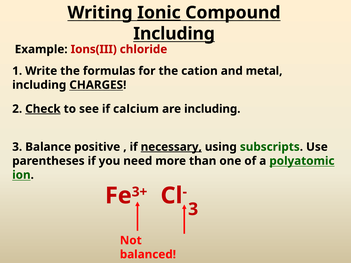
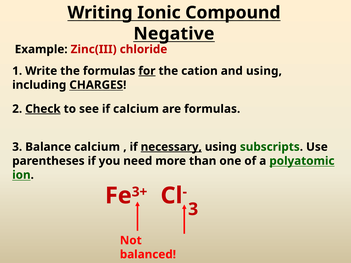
Ionic underline: present -> none (159, 13)
Including: Including -> Negative (174, 34)
Ions(III: Ions(III -> Zinc(III (94, 49)
for underline: none -> present (147, 71)
and metal: metal -> using (264, 71)
are including: including -> formulas (212, 109)
Balance positive: positive -> calcium (97, 147)
